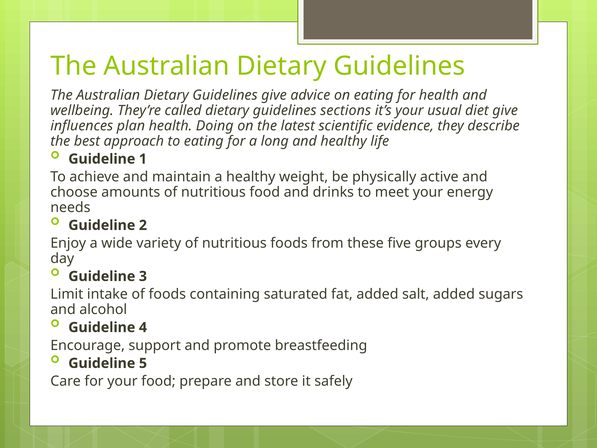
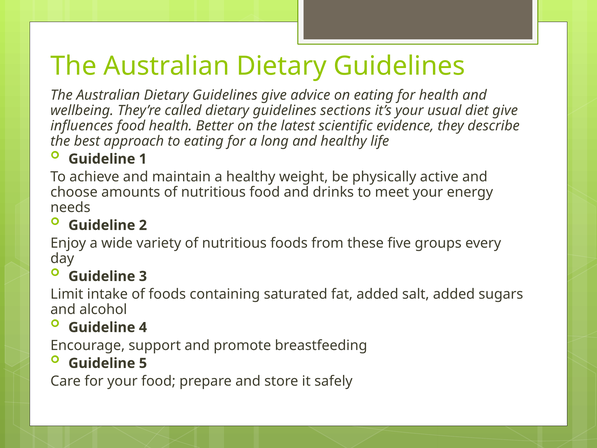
influences plan: plan -> food (131, 126)
Doing: Doing -> Better (215, 126)
